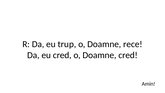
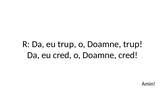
Doamne rece: rece -> trup (133, 44)
